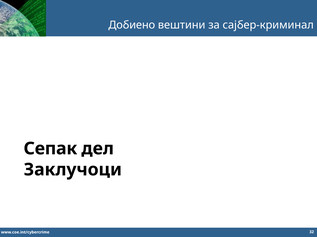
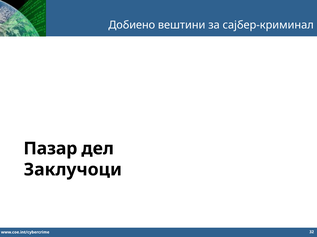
Сепак: Сепак -> Пазар (50, 149)
